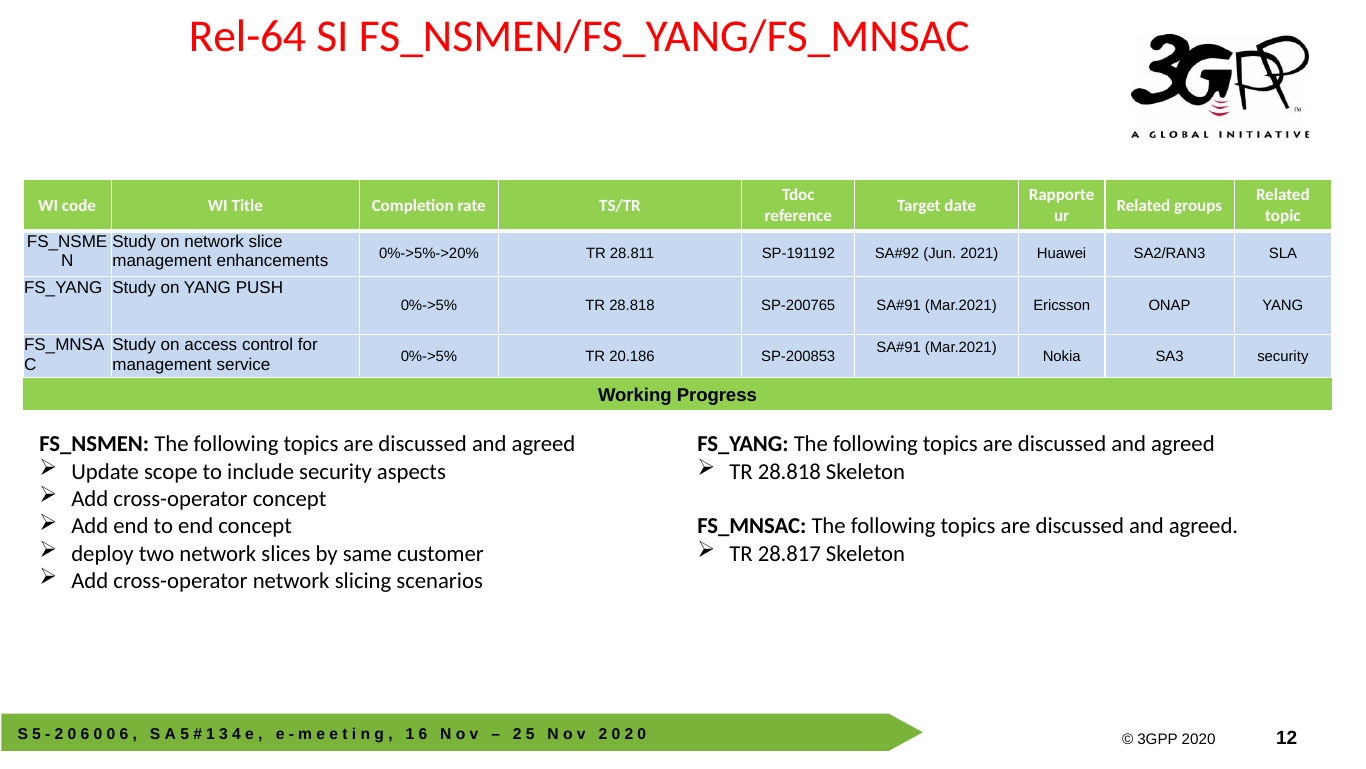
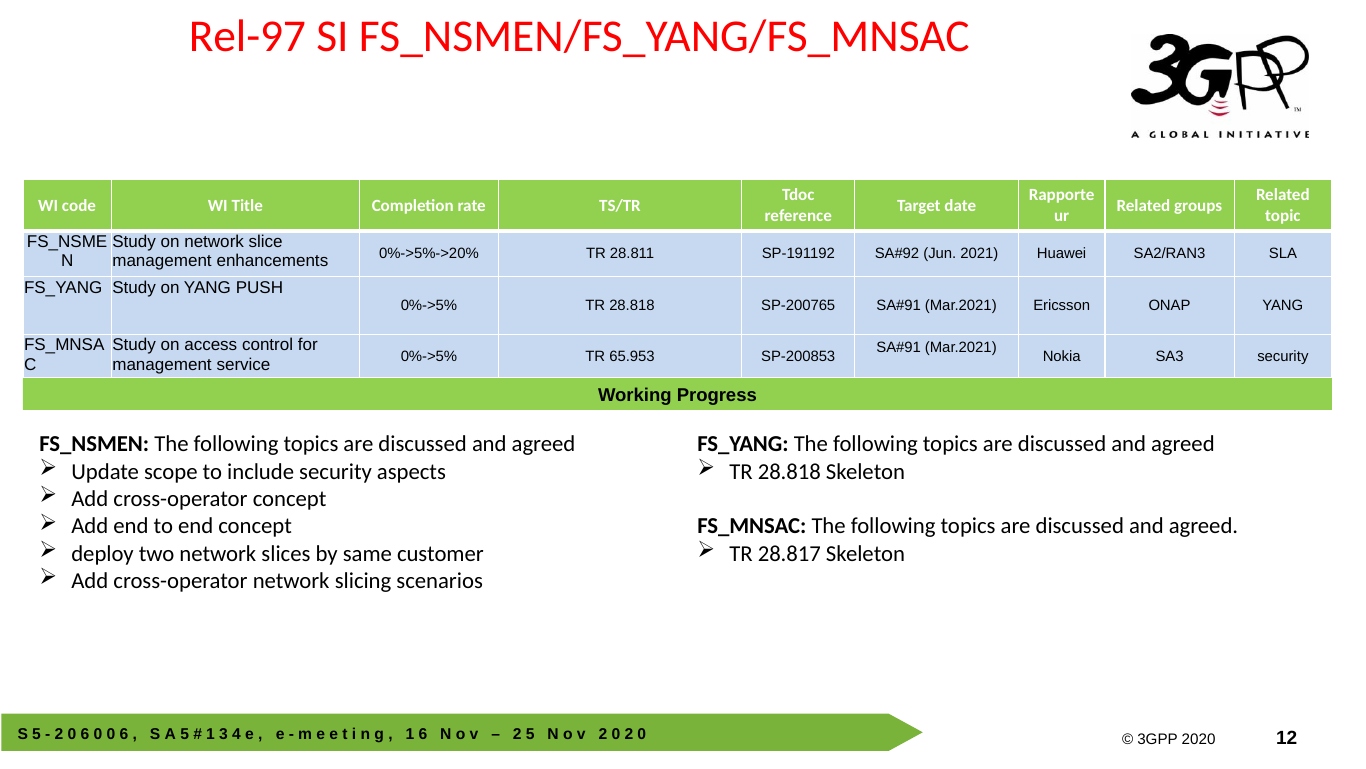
Rel-64: Rel-64 -> Rel-97 (247, 36)
20.186: 20.186 -> 65.953 (632, 356)
